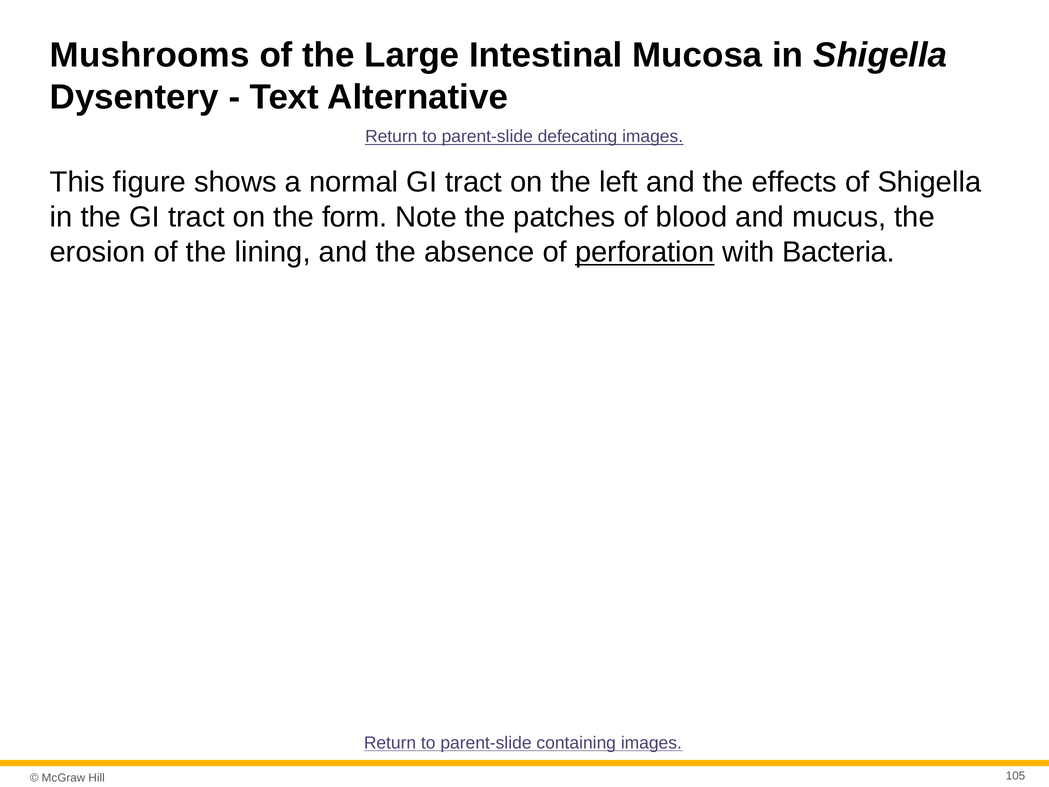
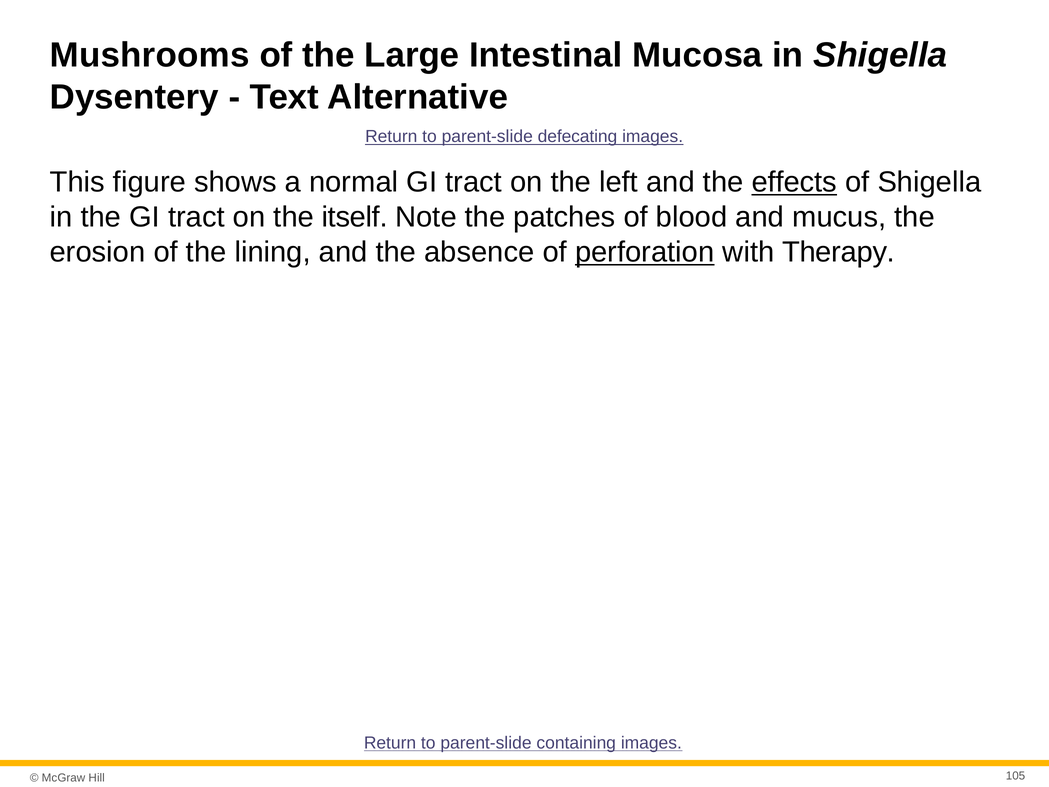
effects underline: none -> present (794, 182)
form: form -> itself (355, 217)
Bacteria: Bacteria -> Therapy (839, 252)
